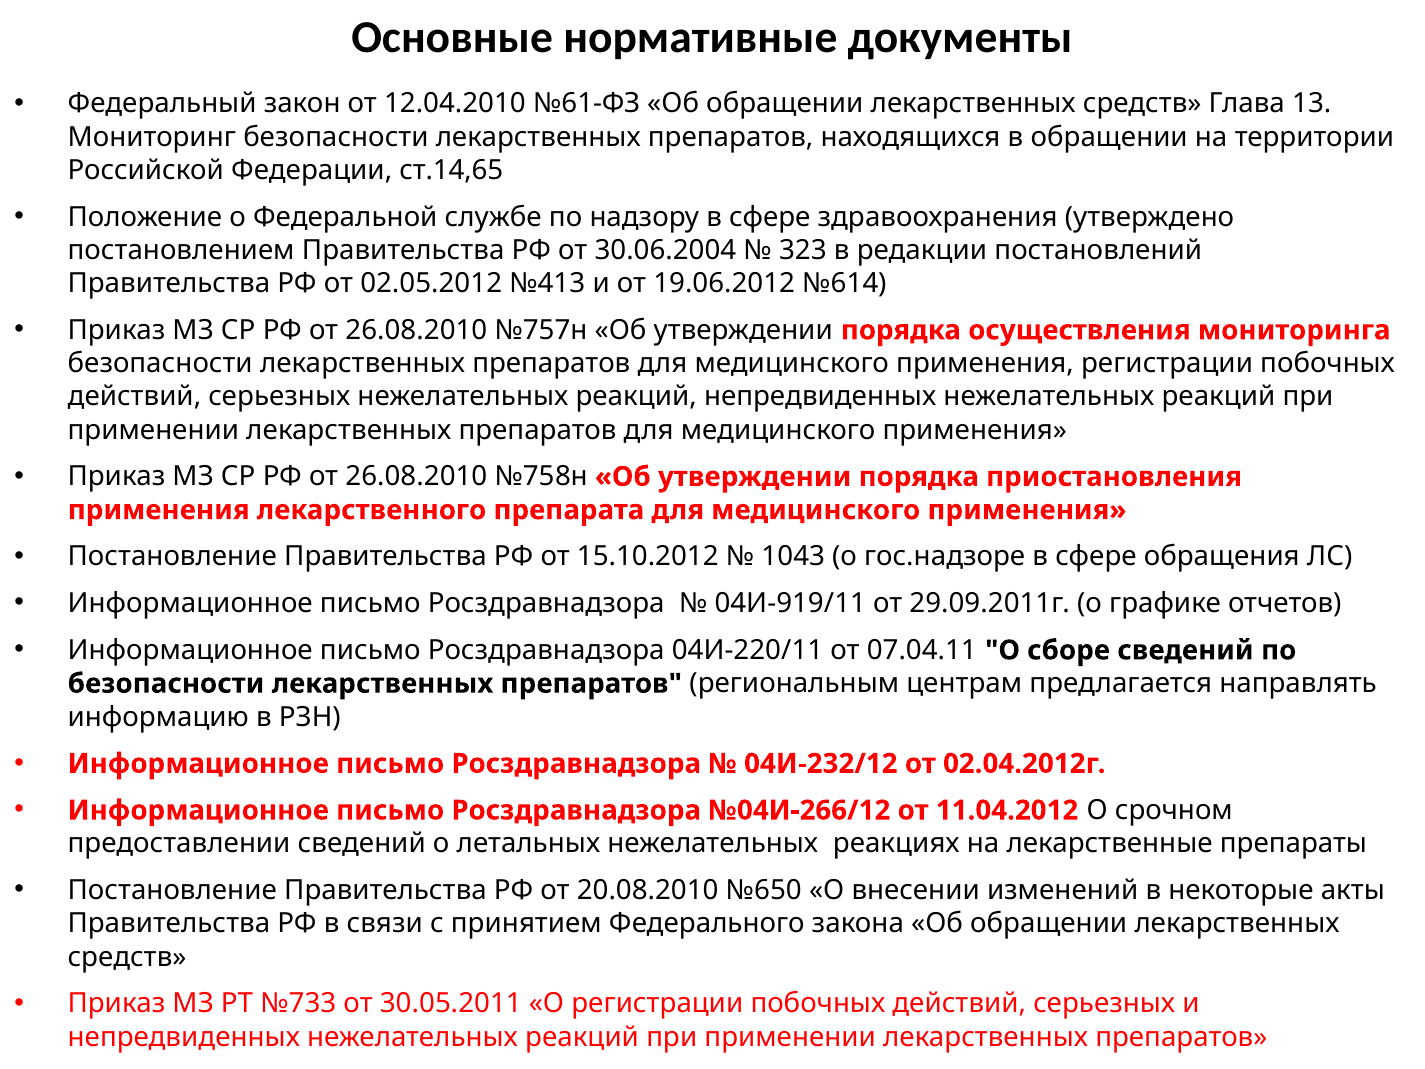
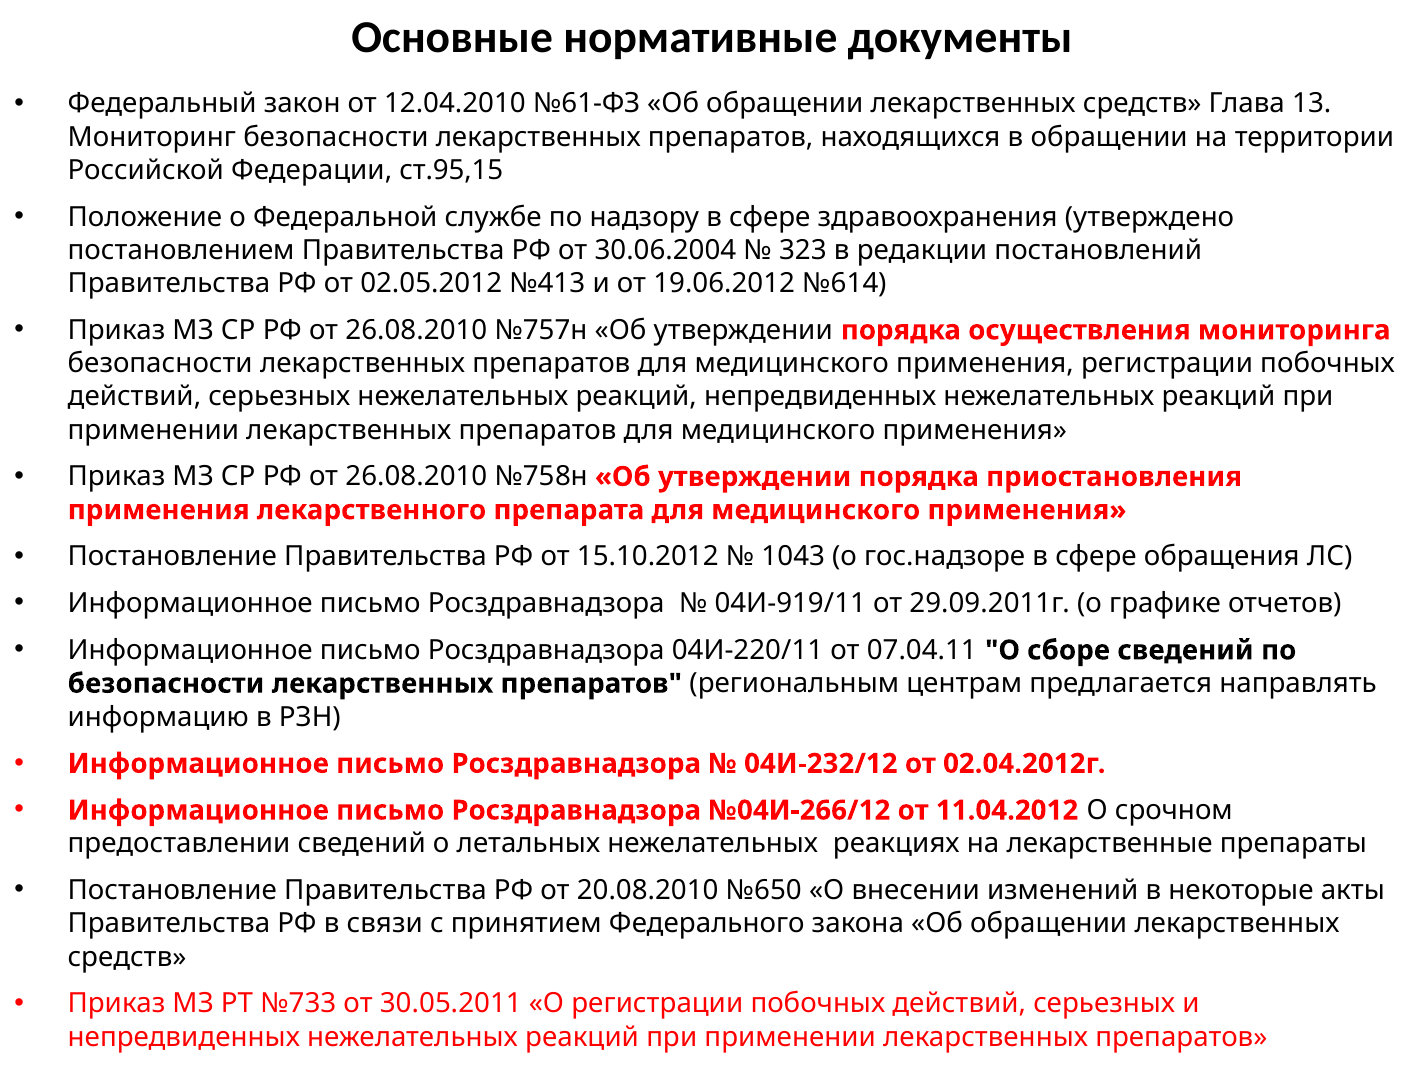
ст.14,65: ст.14,65 -> ст.95,15 (451, 170)
